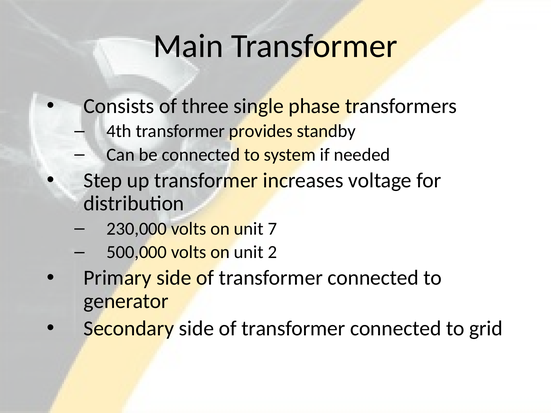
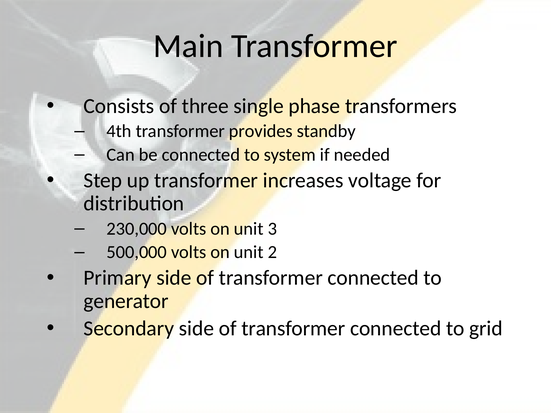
7: 7 -> 3 (272, 229)
